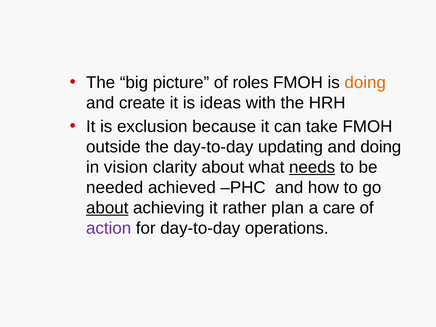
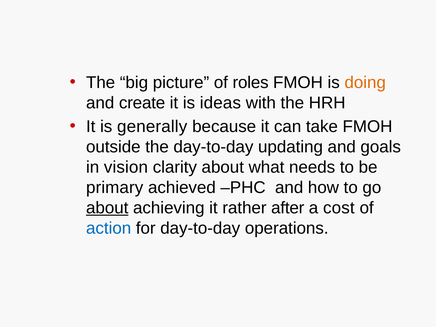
exclusion: exclusion -> generally (152, 127)
and doing: doing -> goals (381, 147)
needs underline: present -> none (312, 167)
needed: needed -> primary (115, 188)
plan: plan -> after (288, 208)
care: care -> cost (339, 208)
action colour: purple -> blue (109, 228)
